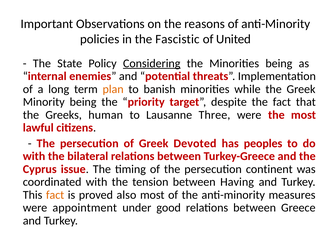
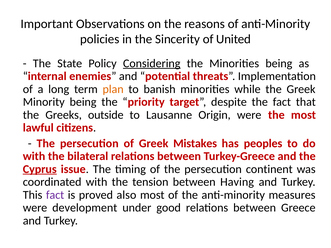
Fascistic: Fascistic -> Sincerity (178, 39)
human: human -> outside (106, 115)
Three: Three -> Origin (215, 115)
Devoted: Devoted -> Mistakes (195, 143)
Cyprus underline: none -> present (40, 169)
fact colour: orange -> purple (55, 195)
appointment: appointment -> development (85, 208)
